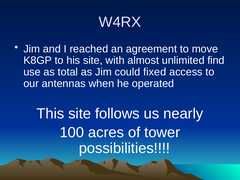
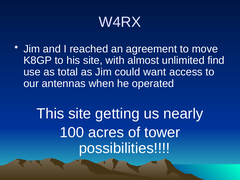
fixed: fixed -> want (155, 72)
follows: follows -> getting (117, 114)
